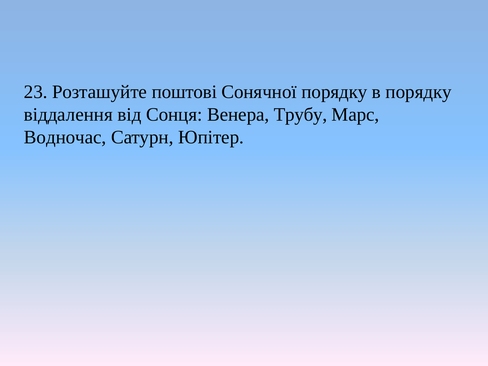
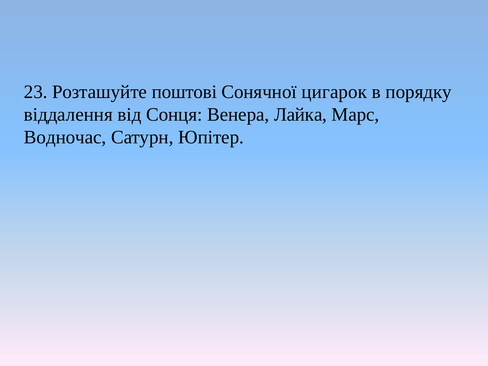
Сонячної порядку: порядку -> цигарок (334, 92)
Трубу: Трубу -> Лайка (301, 115)
